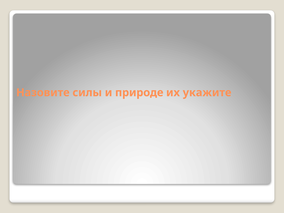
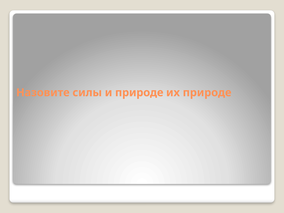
их укажите: укажите -> природе (207, 93)
